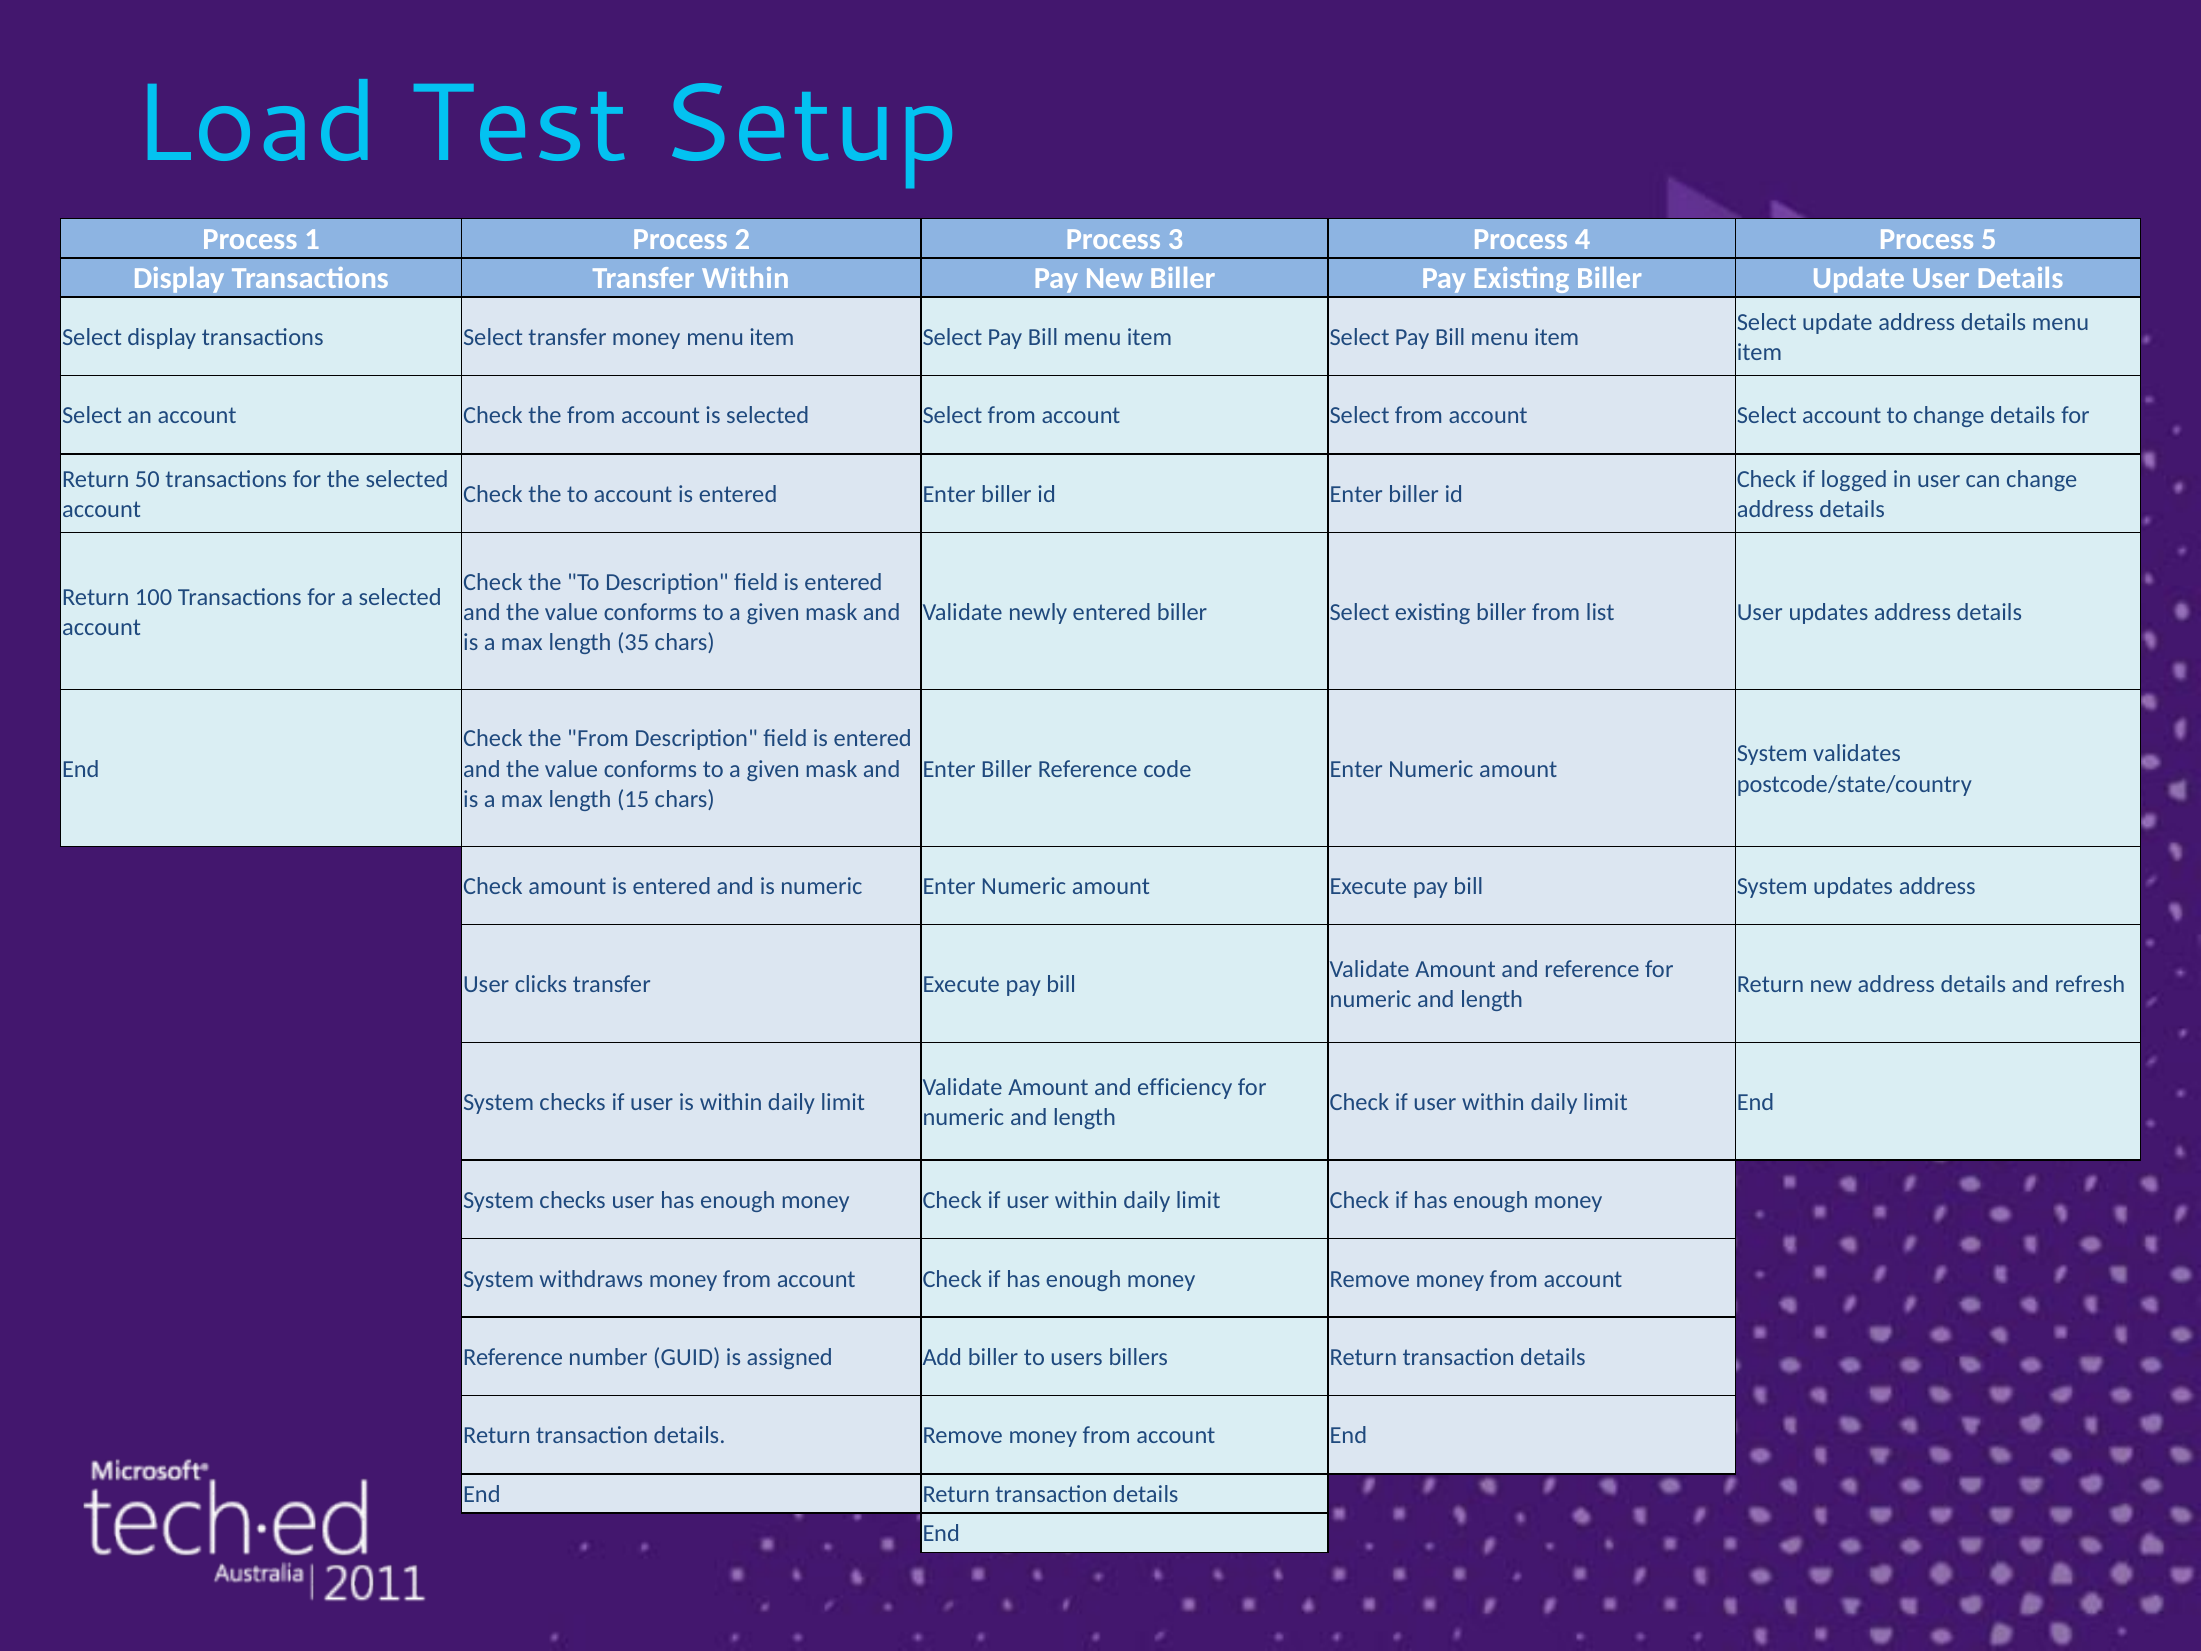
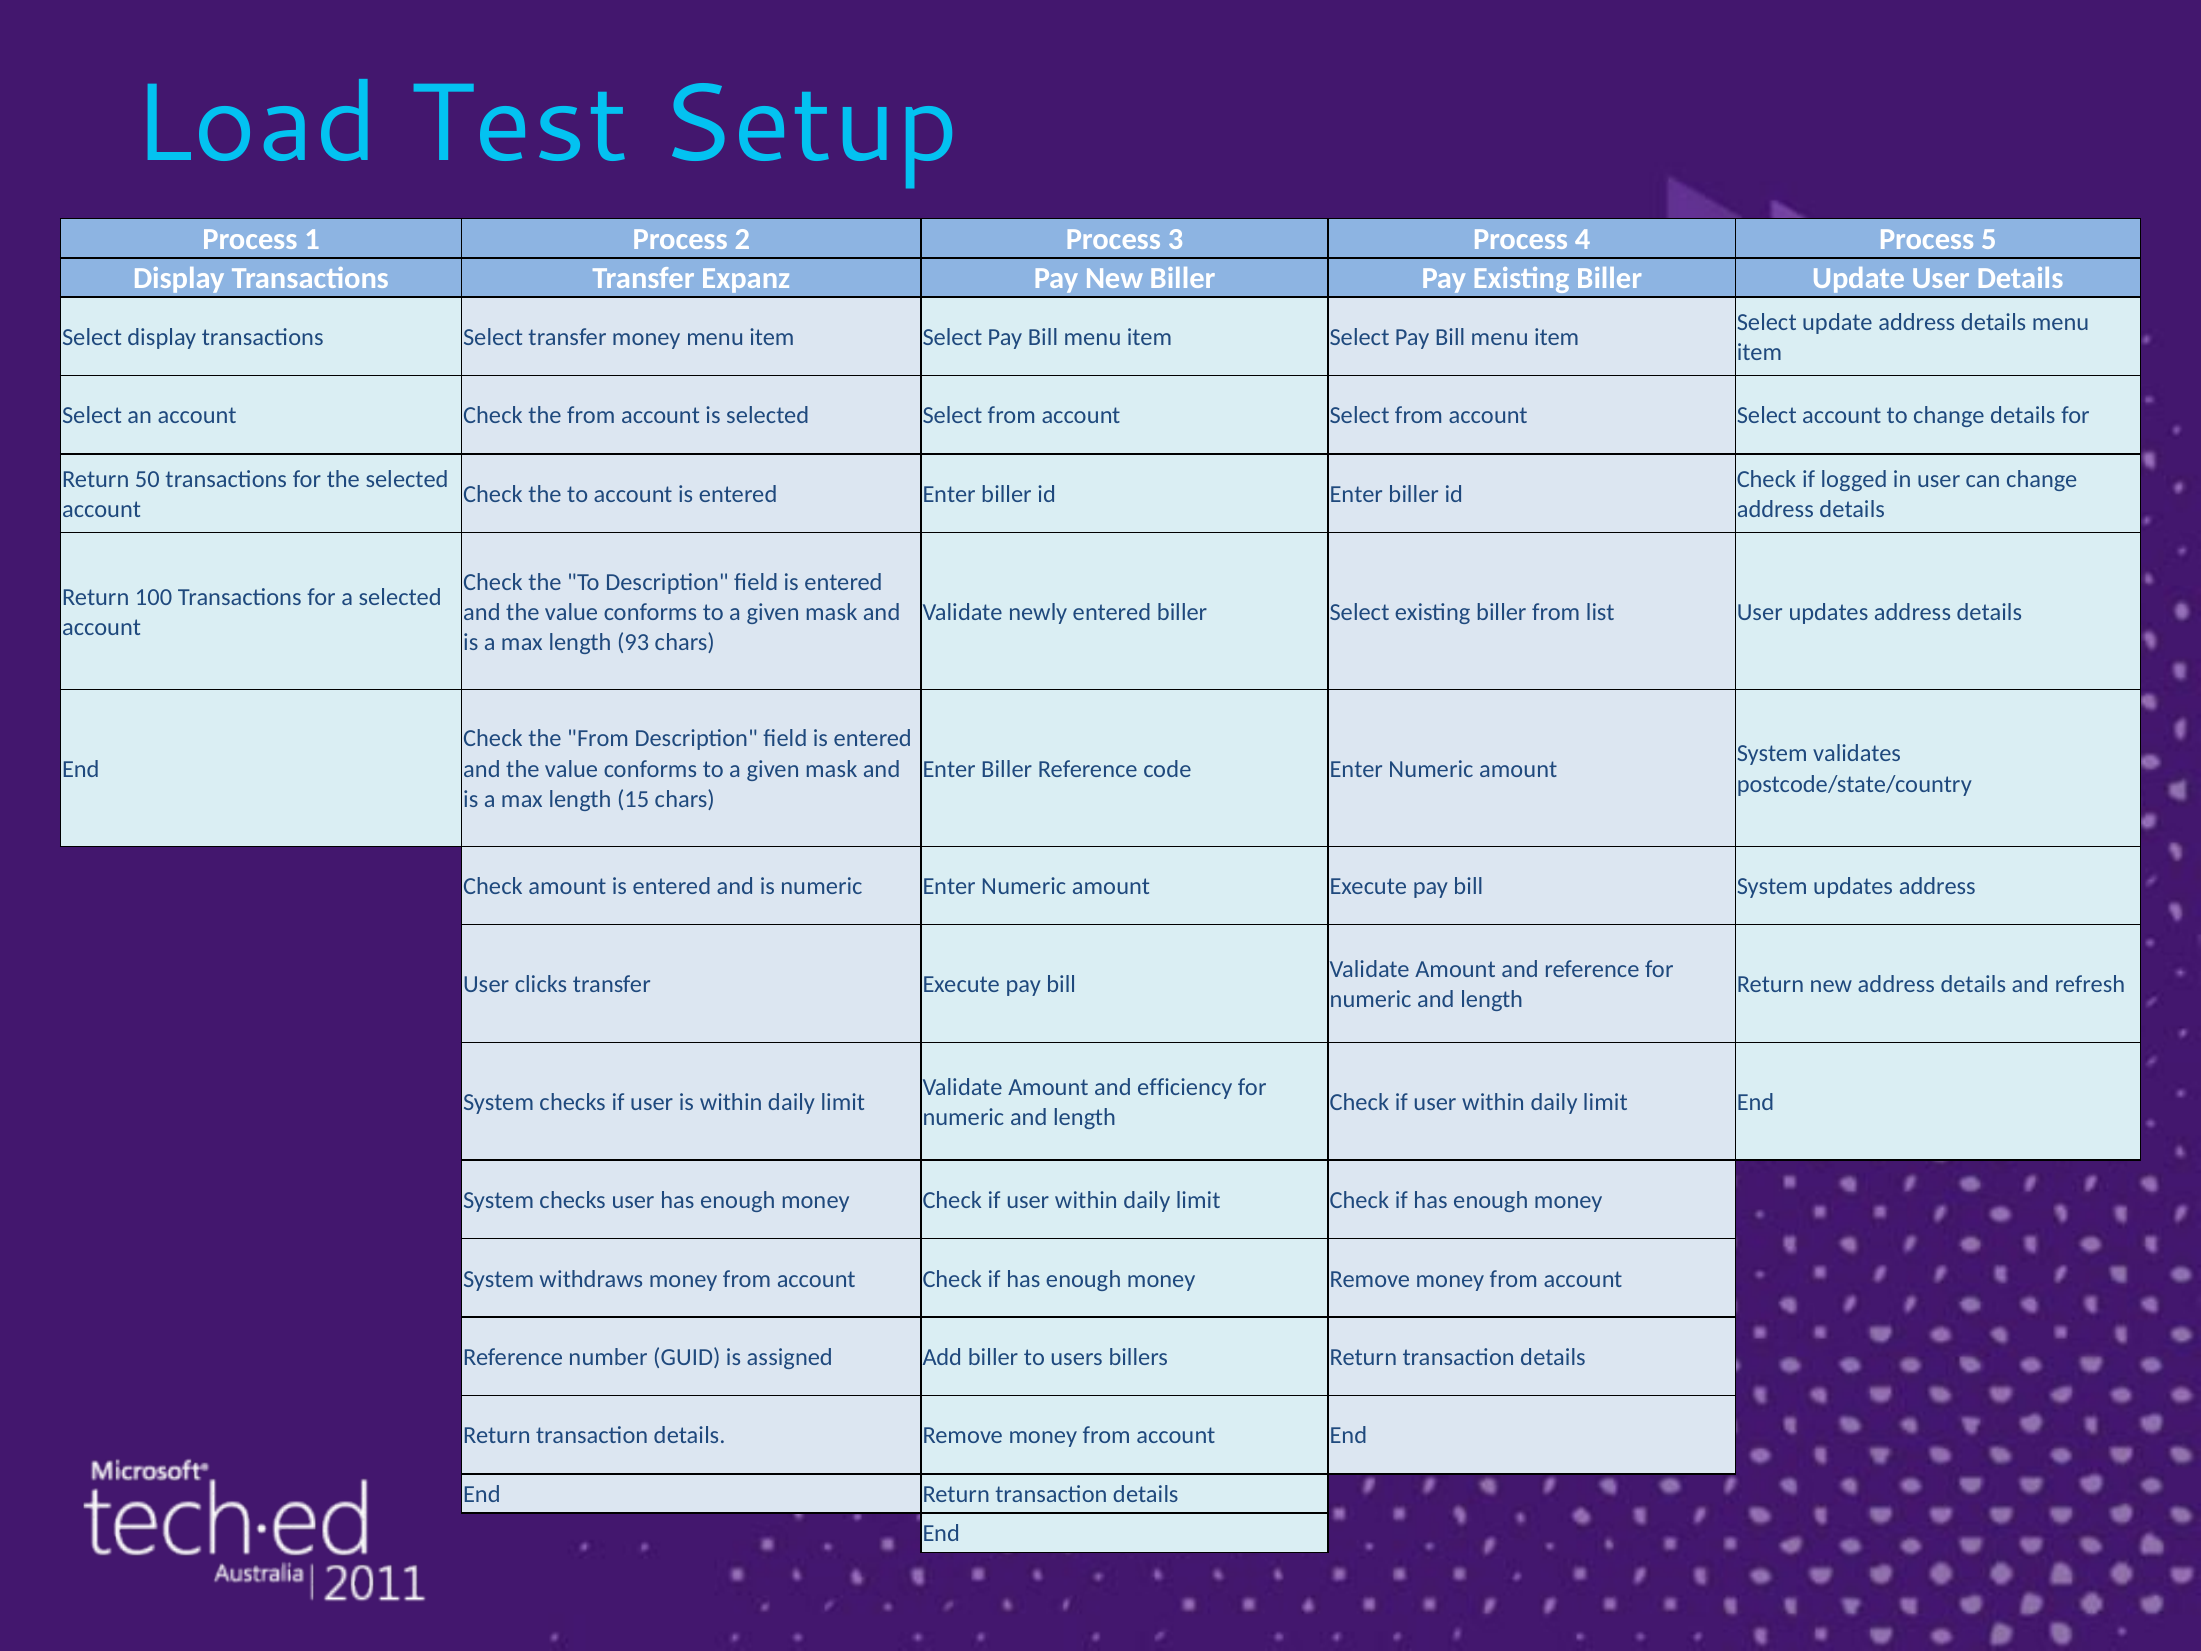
Transfer Within: Within -> Expanz (746, 279)
35: 35 -> 93 (633, 642)
